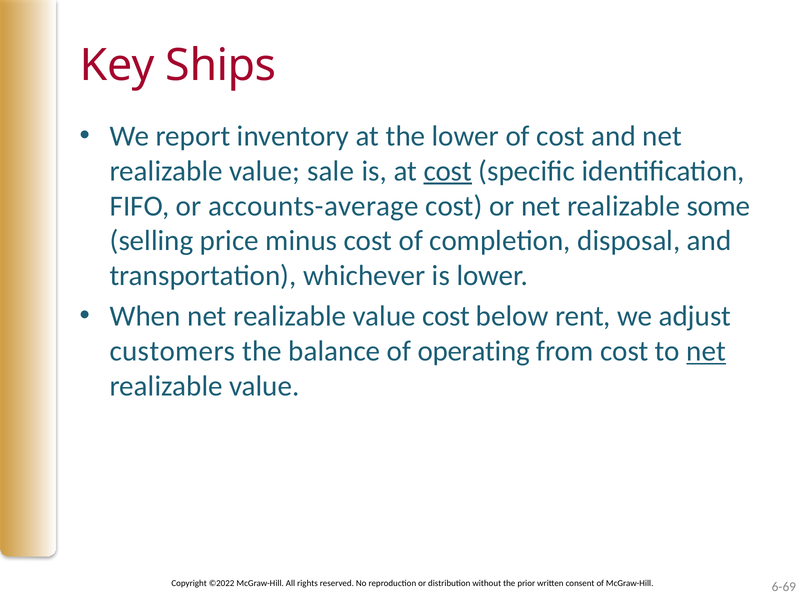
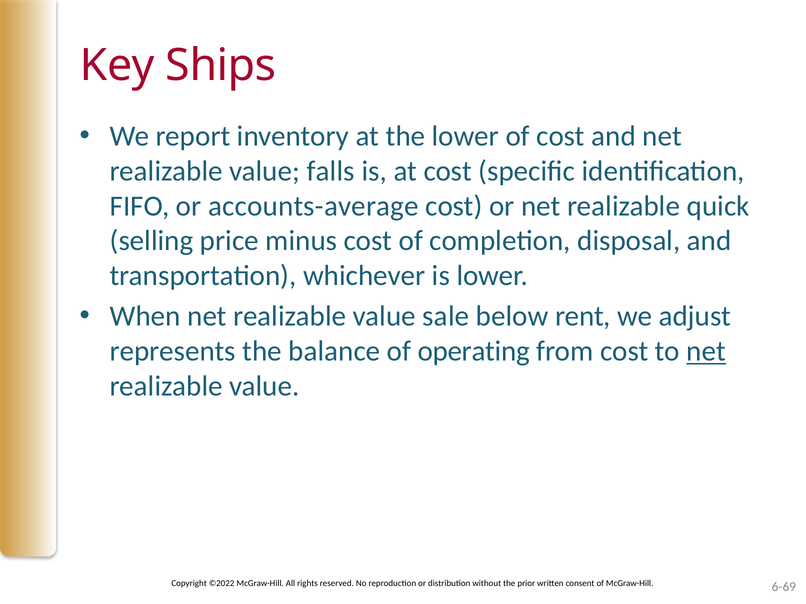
sale: sale -> falls (331, 171)
cost underline: present -> none (448, 171)
some: some -> quick (718, 206)
value cost: cost -> sale (446, 317)
customers: customers -> represents (173, 352)
